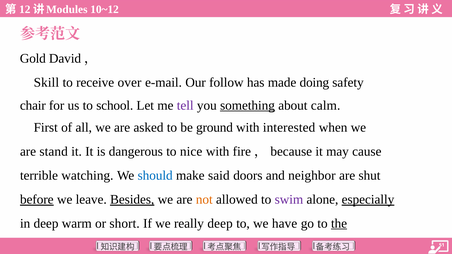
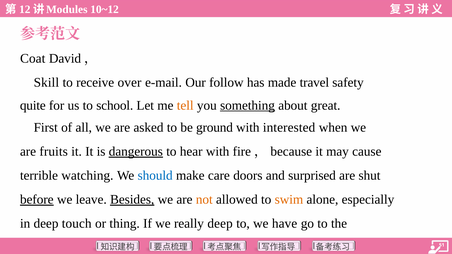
Gold: Gold -> Coat (33, 58)
doing: doing -> travel (314, 82)
chair: chair -> quite (33, 105)
tell colour: purple -> orange (185, 105)
calm: calm -> great (326, 105)
stand: stand -> fruits (54, 152)
dangerous underline: none -> present (136, 152)
nice: nice -> hear (191, 152)
said: said -> care (219, 176)
neighbor: neighbor -> surprised (312, 176)
swim colour: purple -> orange (289, 200)
especially underline: present -> none (368, 200)
warm: warm -> touch (77, 224)
short: short -> thing (125, 224)
the underline: present -> none (339, 224)
